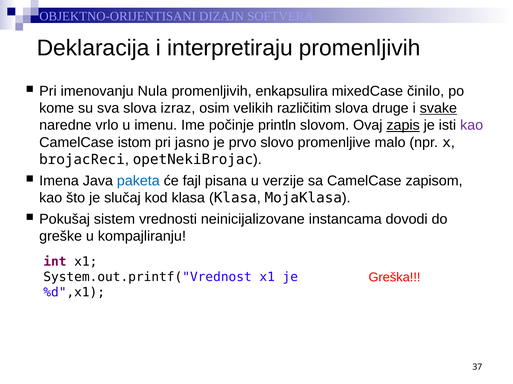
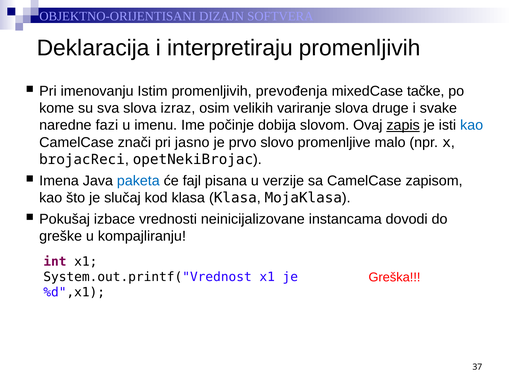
Nula: Nula -> Istim (153, 91)
enkapsulira: enkapsulira -> prevođenja (292, 91)
činilo: činilo -> tačke (426, 91)
različitim: različitim -> variranje (304, 108)
svake underline: present -> none (438, 108)
vrlo: vrlo -> fazi (107, 126)
println: println -> dobija (277, 126)
kao colour: purple -> blue (472, 126)
istom: istom -> znači (134, 143)
sistem: sistem -> izbace (115, 220)
